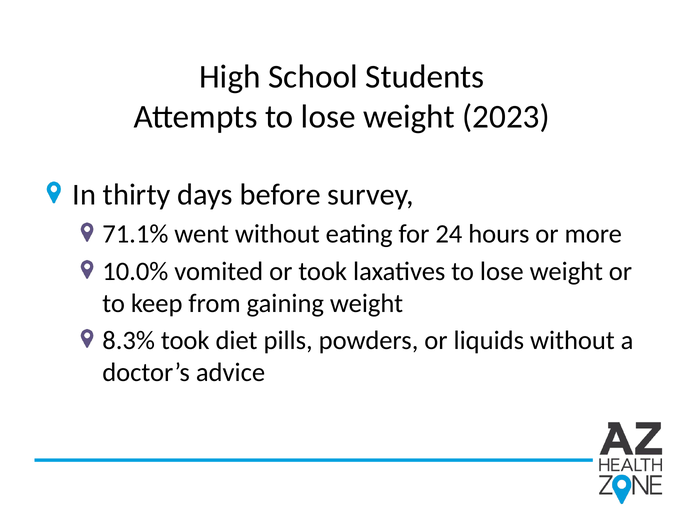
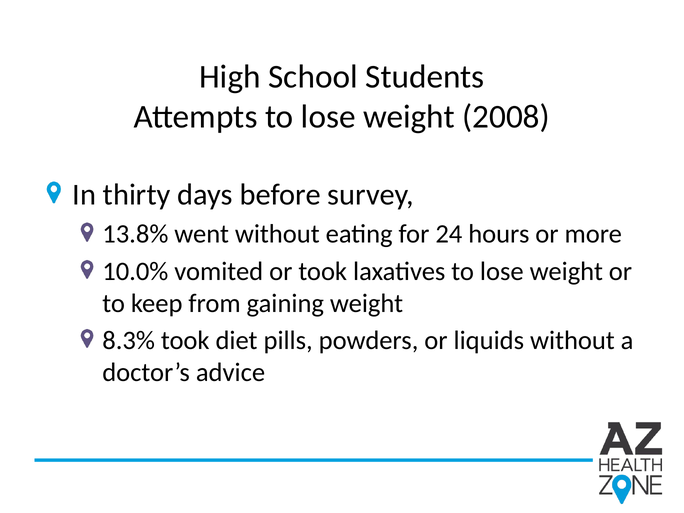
2023: 2023 -> 2008 (506, 117)
71.1%: 71.1% -> 13.8% (135, 234)
